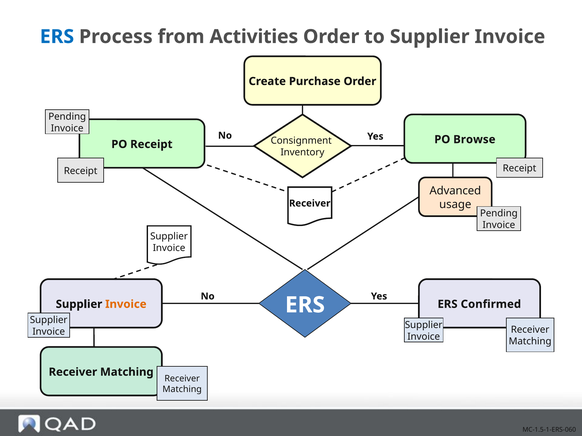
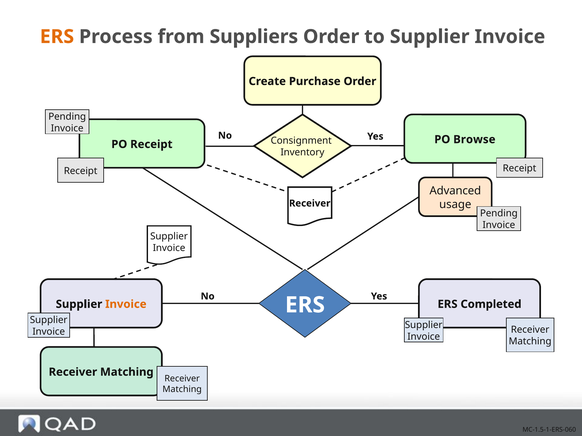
ERS colour: blue -> orange (57, 37)
Activities: Activities -> Suppliers (254, 37)
Confirmed: Confirmed -> Completed (491, 304)
